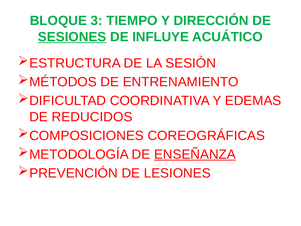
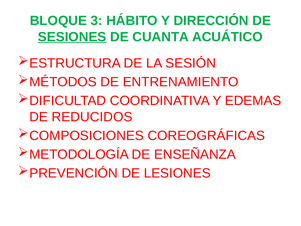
TIEMPO: TIEMPO -> HÁBITO (132, 21)
INFLUYE: INFLUYE -> CUANTA (161, 37)
ENSEÑANZA underline: present -> none (195, 154)
